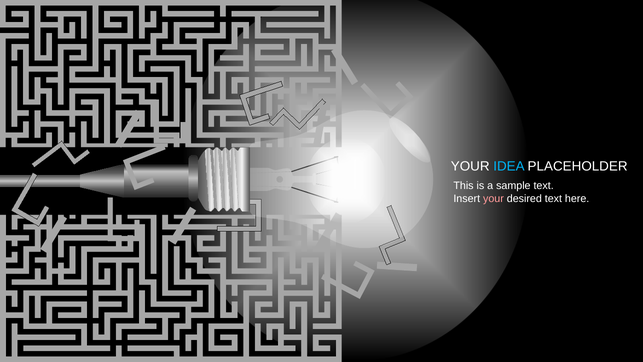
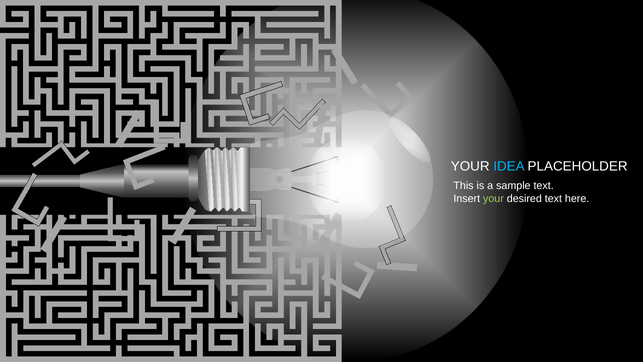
your colour: pink -> light green (493, 199)
